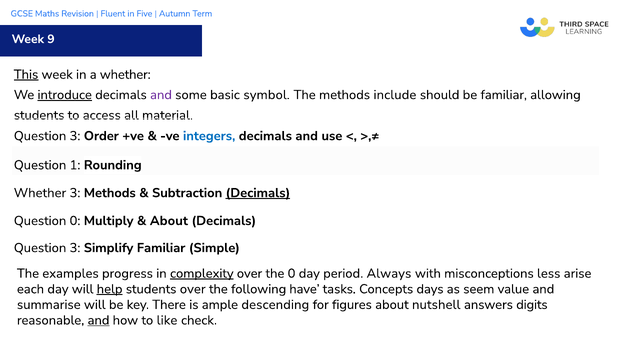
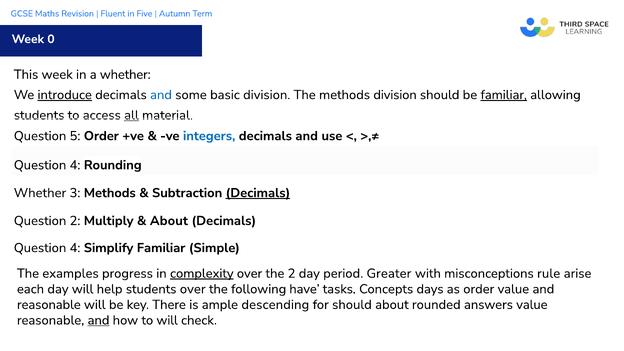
9: 9 -> 0 (51, 39)
This underline: present -> none (26, 74)
and colour: purple -> blue (161, 95)
basic symbol: symbol -> division (267, 95)
methods include: include -> division (395, 95)
familiar underline: none -> present (504, 95)
all underline: none -> present (131, 115)
3: 3 -> 5 (75, 136)
1: 1 -> 4 (75, 165)
Question 0: 0 -> 2 (75, 221)
3: 3 -> 4 (75, 248)
the 0: 0 -> 2 (292, 273)
Always: Always -> Greater (389, 273)
less: less -> rule (549, 273)
help underline: present -> none (110, 289)
as seem: seem -> order (479, 289)
summarise: summarise -> reasonable (49, 305)
for figures: figures -> should (352, 305)
nutshell: nutshell -> rounded (436, 305)
answers digits: digits -> value (532, 305)
to like: like -> will (167, 320)
